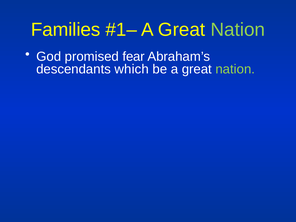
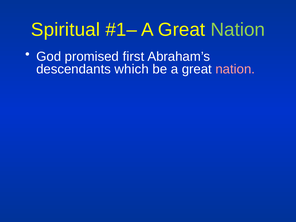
Families: Families -> Spiritual (65, 30)
fear: fear -> first (133, 57)
nation colour: light green -> pink (235, 69)
